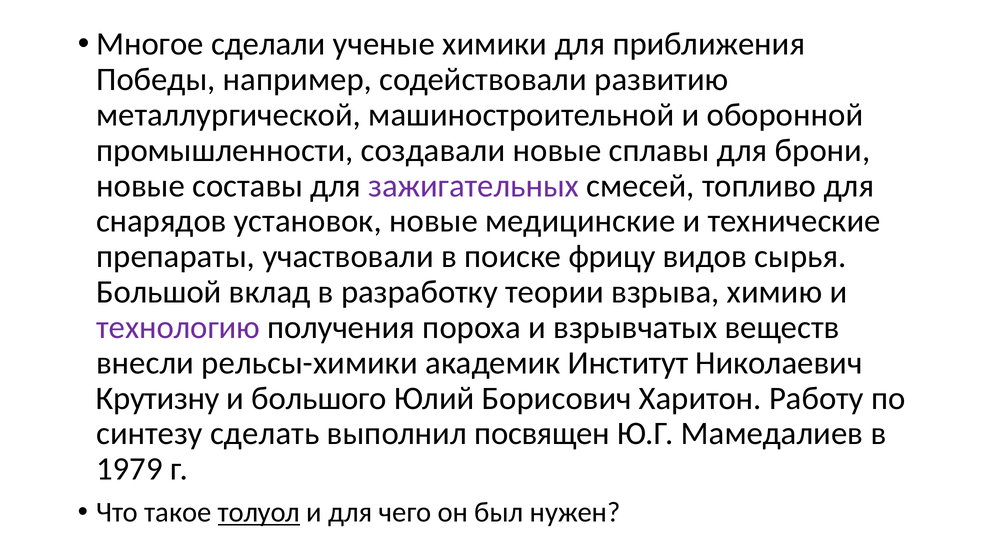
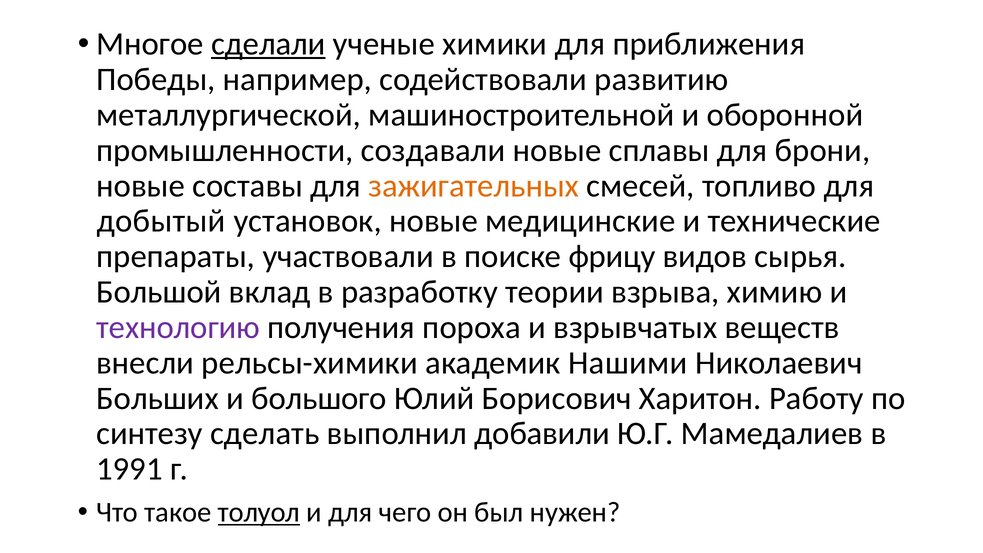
сделали underline: none -> present (268, 44)
зажигательных colour: purple -> orange (474, 186)
снарядов: снарядов -> добытый (161, 221)
Институт: Институт -> Нашими (628, 363)
Крутизну: Крутизну -> Больших (158, 398)
посвящен: посвящен -> добавили (542, 434)
1979: 1979 -> 1991 (129, 469)
